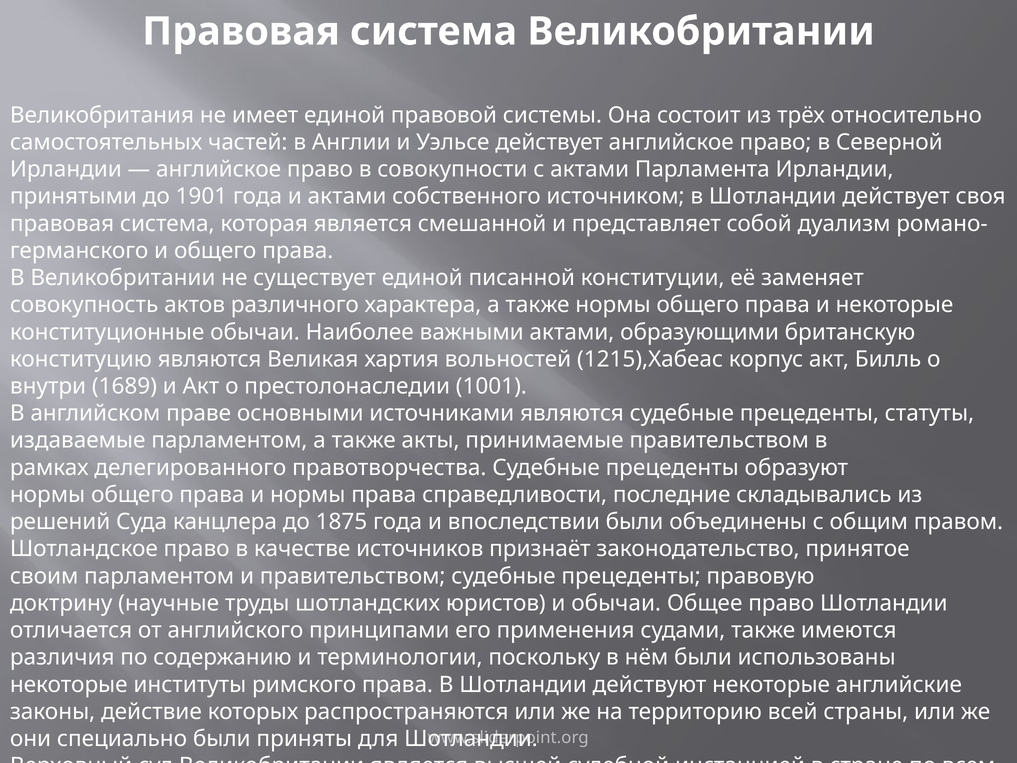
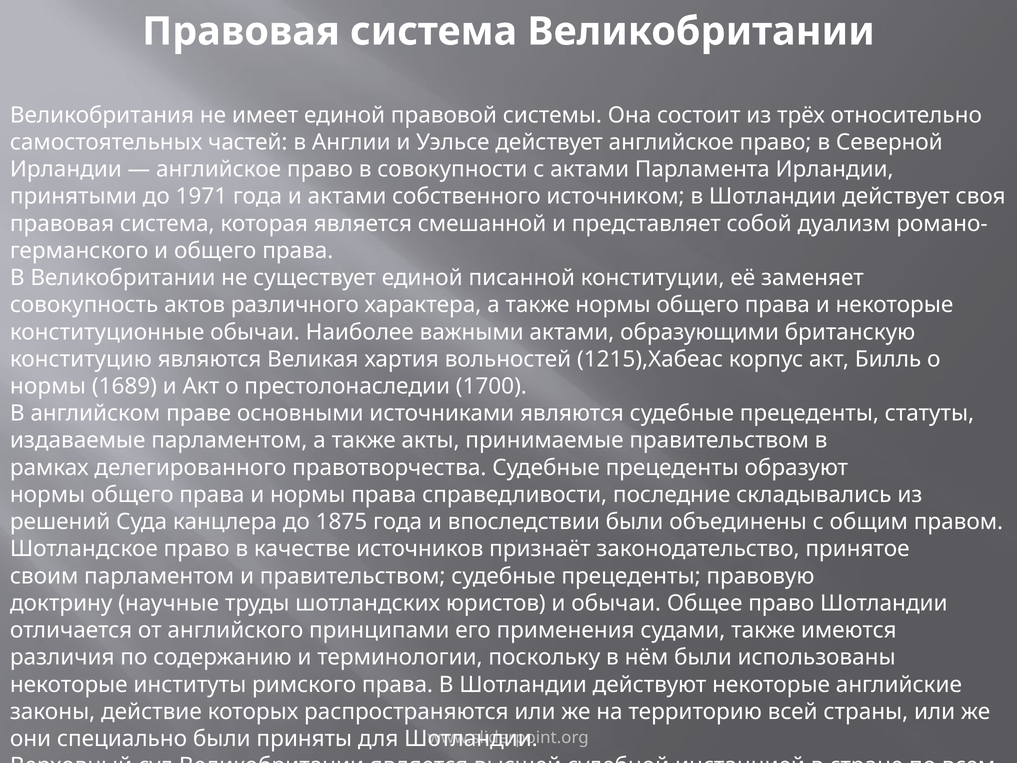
1901: 1901 -> 1971 (201, 196)
внутри: внутри -> нормы (48, 386)
1001: 1001 -> 1700 (491, 386)
